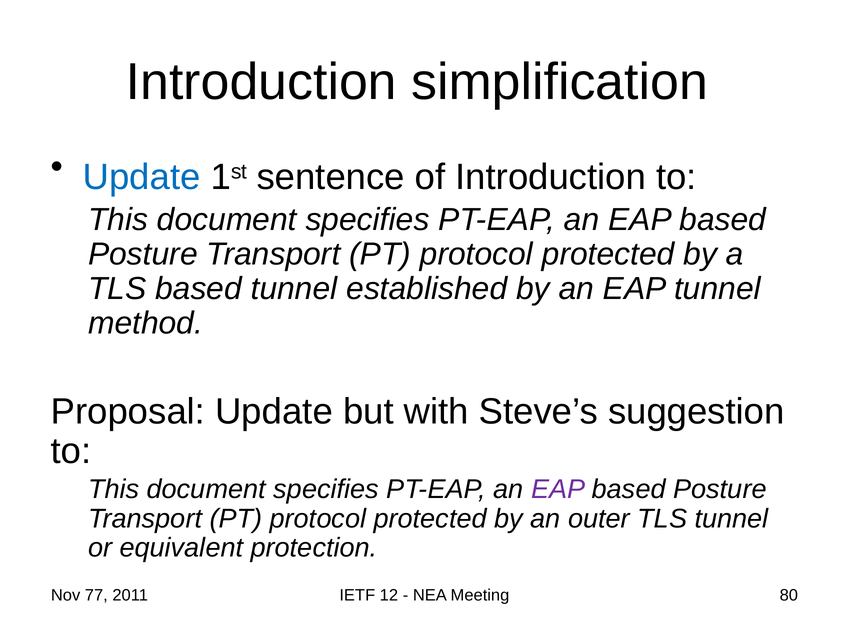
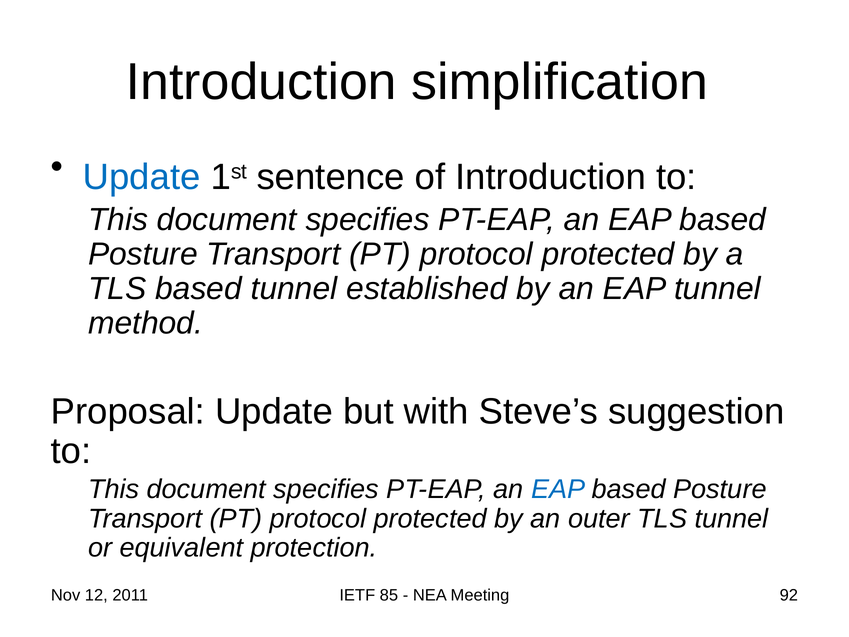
EAP colour: purple -> blue (558, 489)
77: 77 -> 12 (96, 595)
12: 12 -> 85 (389, 595)
80: 80 -> 92 (789, 595)
